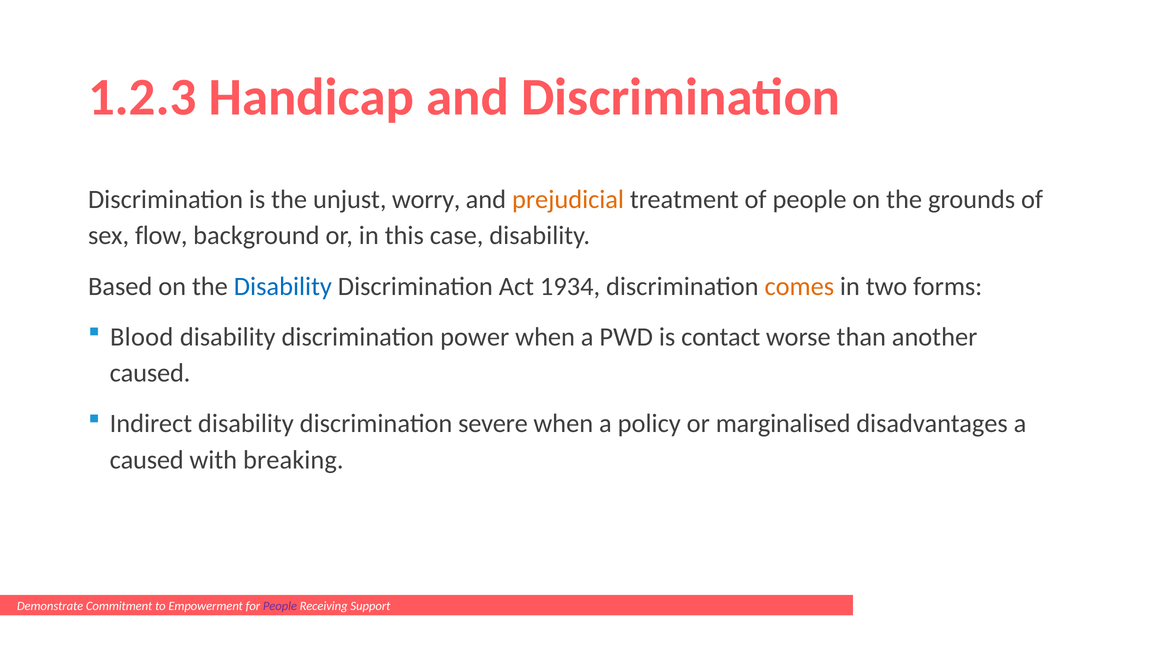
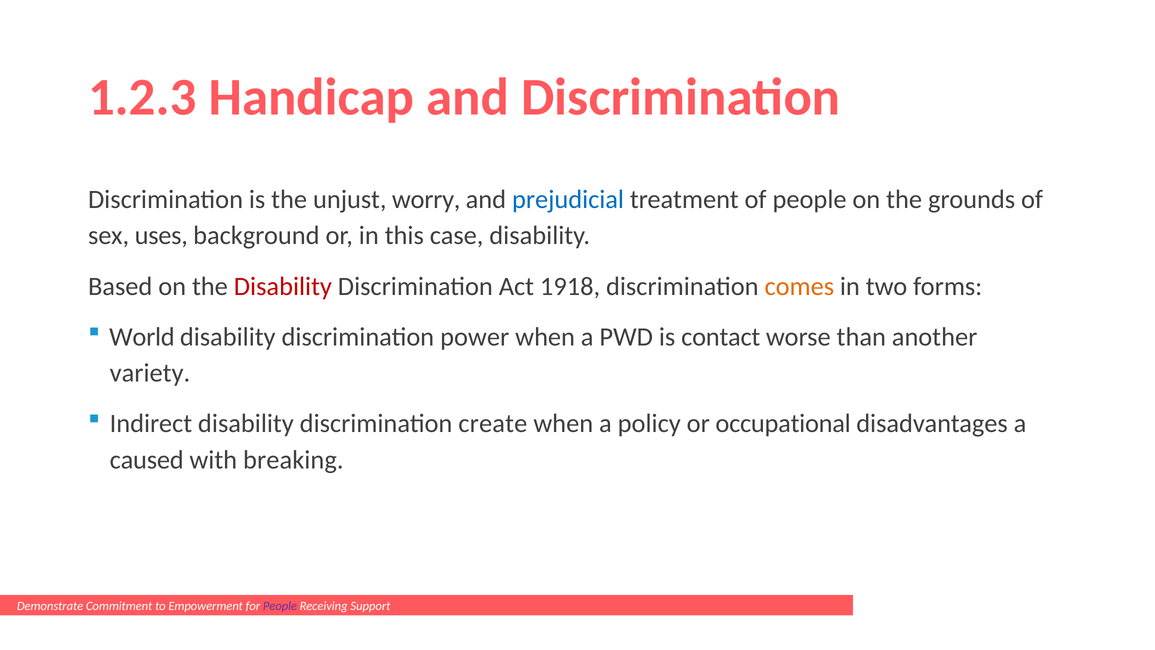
prejudicial colour: orange -> blue (568, 199)
flow: flow -> uses (161, 236)
Disability colour: blue -> red (283, 286)
1934: 1934 -> 1918 (570, 286)
Blood: Blood -> World (142, 337)
caused: caused -> variety (150, 373)
severe: severe -> create (493, 424)
marginalised: marginalised -> occupational (783, 424)
